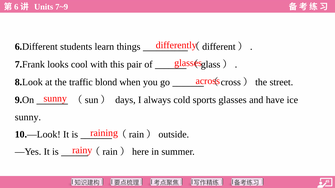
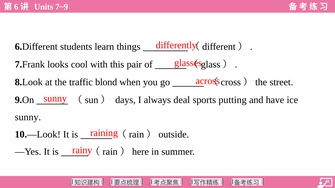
cold: cold -> deal (182, 100)
sports glasses: glasses -> putting (233, 100)
